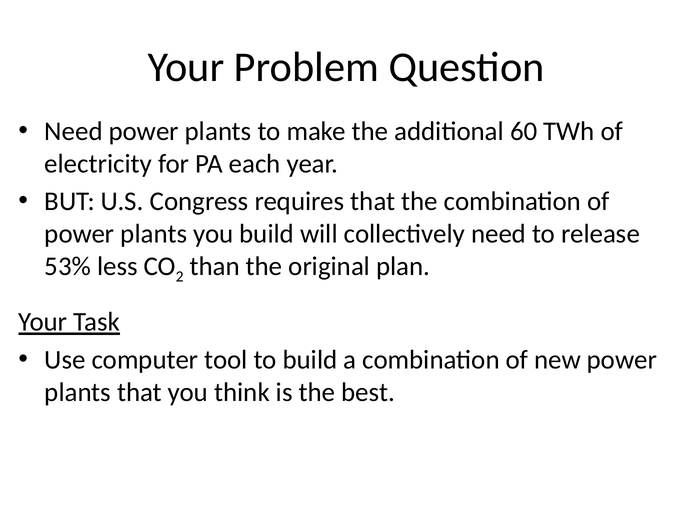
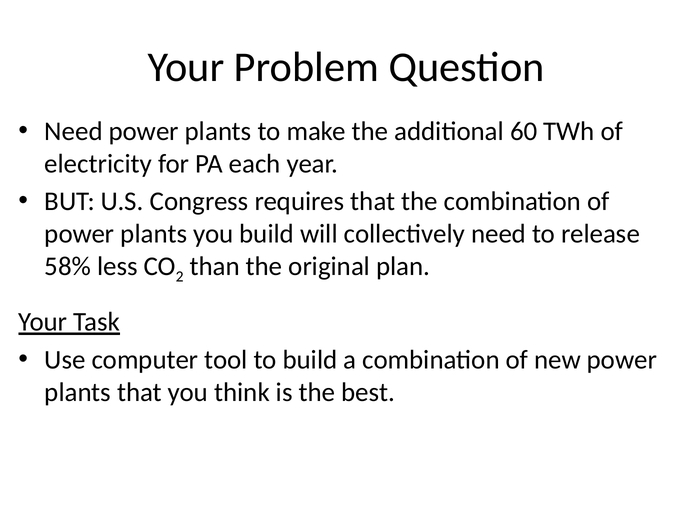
53%: 53% -> 58% (68, 266)
